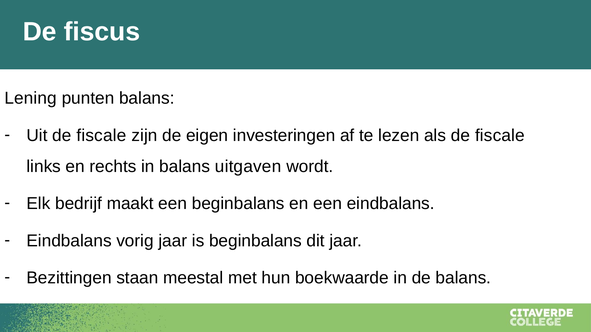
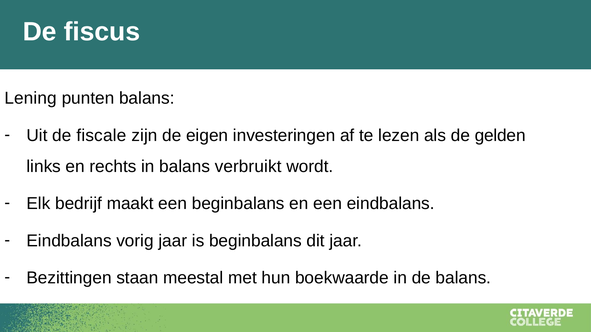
als de fiscale: fiscale -> gelden (500, 136)
uitgaven: uitgaven -> verbruikt (248, 167)
